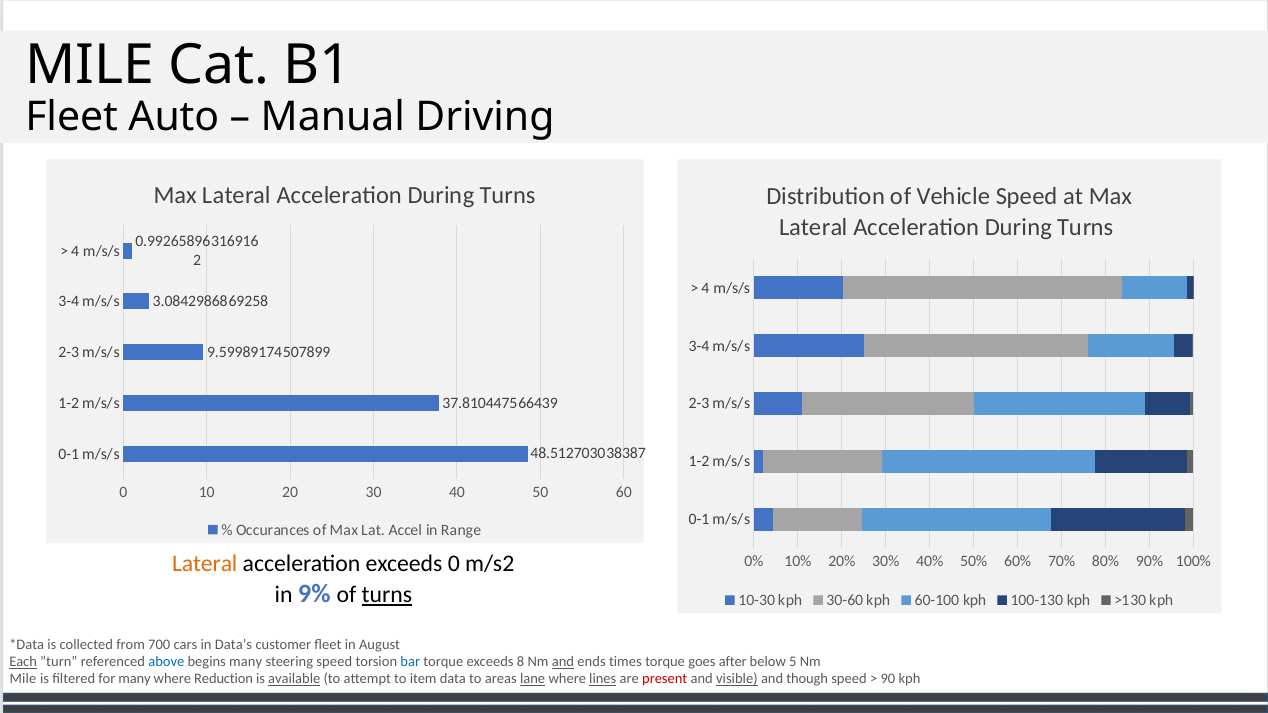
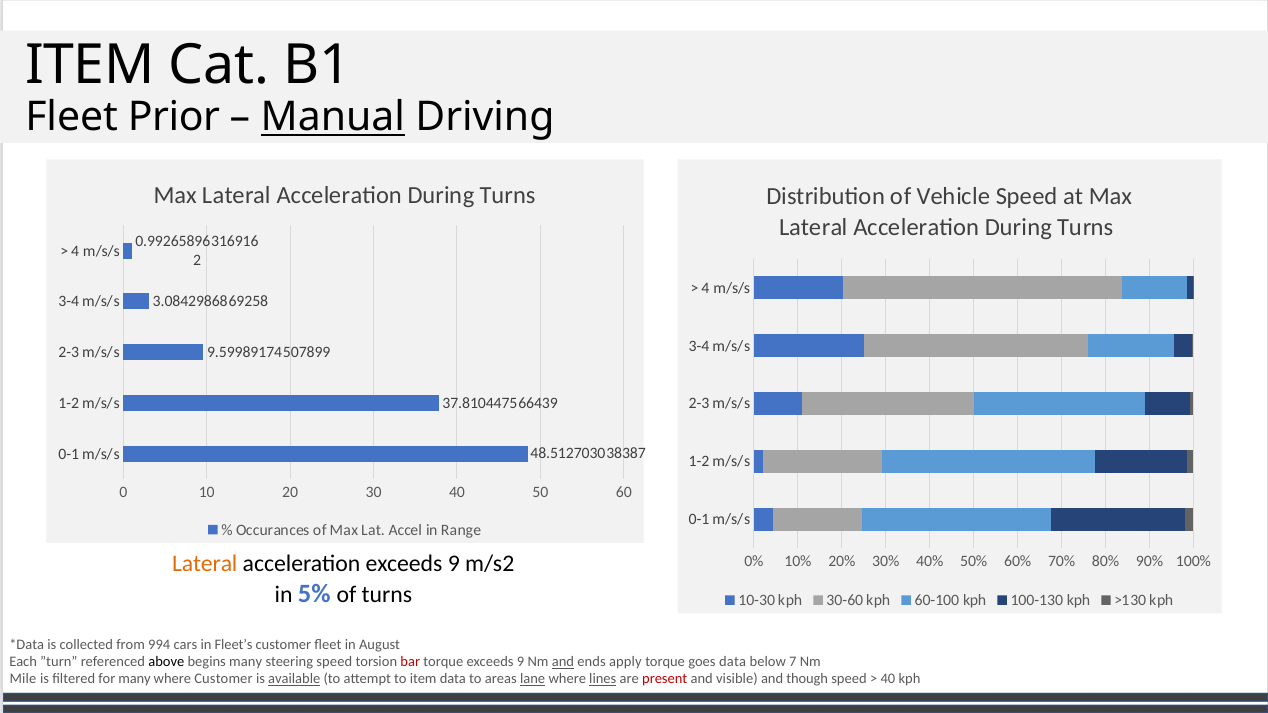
MILE: MILE -> ITEM (90, 65)
Auto: Auto -> Prior (174, 117)
Manual underline: none -> present (333, 117)
acceleration exceeds 0: 0 -> 9 (454, 564)
9%: 9% -> 5% (314, 594)
turns underline: present -> none (387, 595)
700: 700 -> 994 (159, 645)
Data’s: Data’s -> Fleet’s (234, 645)
Each underline: present -> none (23, 662)
above colour: blue -> black (166, 662)
bar colour: blue -> red (410, 662)
torque exceeds 8: 8 -> 9 (521, 662)
times: times -> apply (625, 662)
goes after: after -> data (733, 662)
5: 5 -> 7 (793, 662)
where Reduction: Reduction -> Customer (223, 679)
visible underline: present -> none (737, 679)
90: 90 -> 40 (888, 679)
